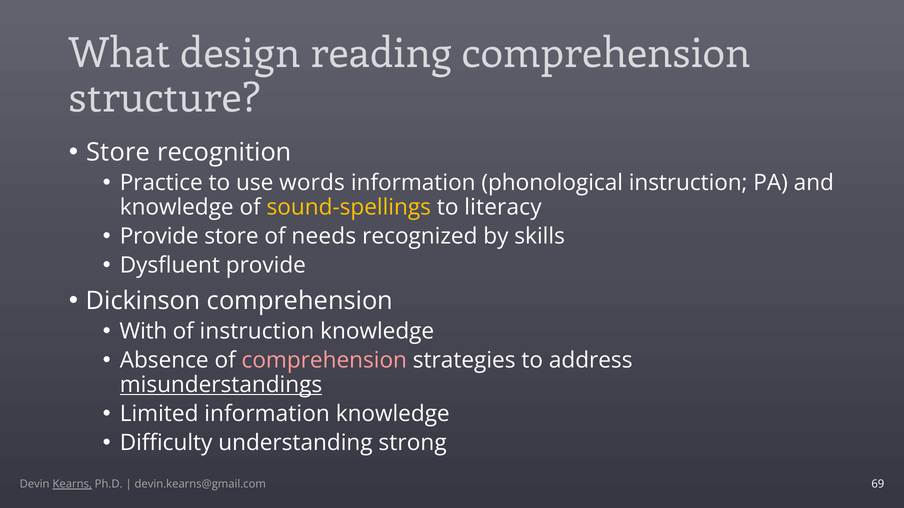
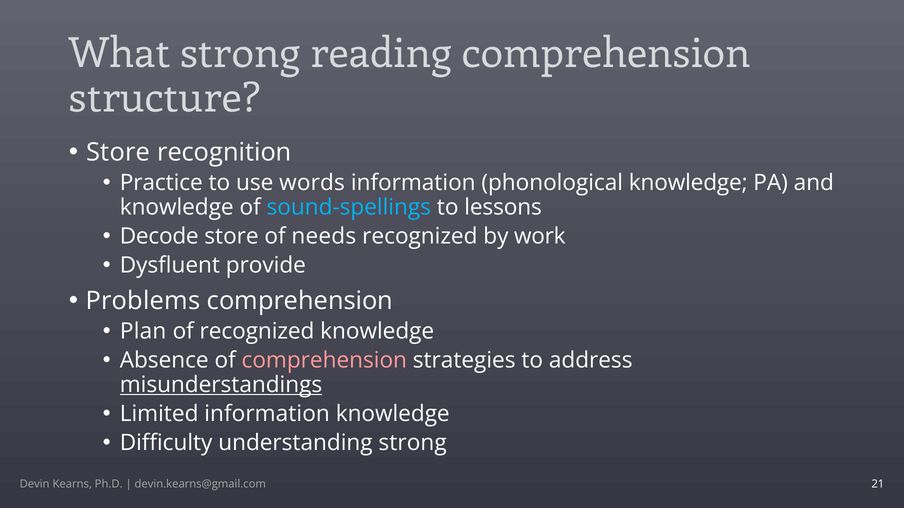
What design: design -> strong (240, 54)
phonological instruction: instruction -> knowledge (688, 183)
sound-spellings colour: yellow -> light blue (349, 207)
literacy: literacy -> lessons (503, 207)
Provide: Provide -> Decode (159, 237)
skills: skills -> work (540, 237)
Dickinson: Dickinson -> Problems (143, 301)
With: With -> Plan (143, 332)
of instruction: instruction -> recognized (257, 332)
Kearns underline: present -> none (72, 485)
69: 69 -> 21 (878, 485)
